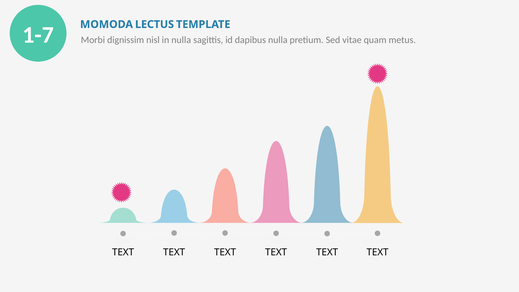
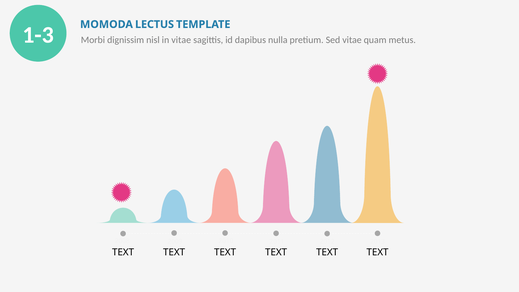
1-7: 1-7 -> 1-3 (38, 35)
in nulla: nulla -> vitae (181, 40)
